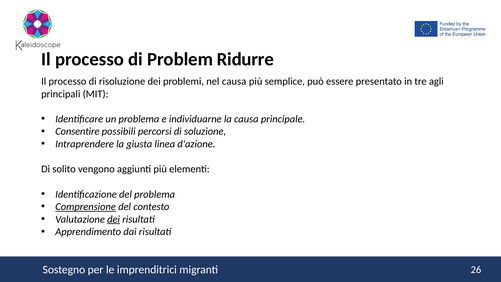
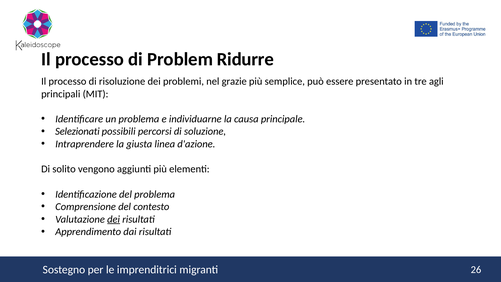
nel causa: causa -> grazie (234, 81)
Consentire: Consentire -> Selezionati (77, 131)
Comprensione underline: present -> none (86, 207)
